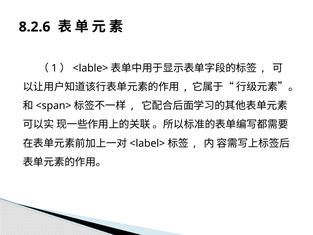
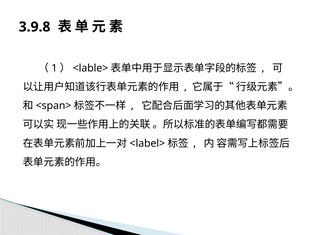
8.2.6: 8.2.6 -> 3.9.8 (35, 27)
